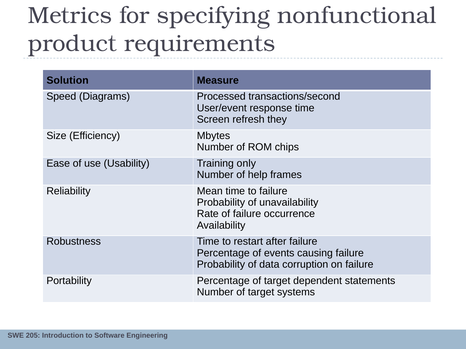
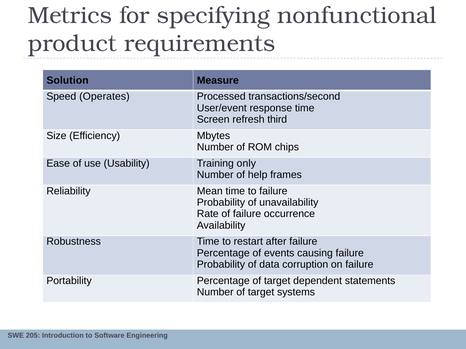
Diagrams: Diagrams -> Operates (104, 97)
they: they -> third (277, 120)
